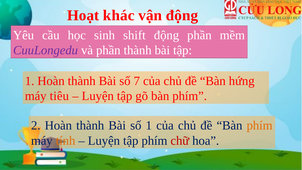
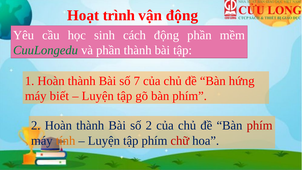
khác: khác -> trình (119, 15)
shift: shift -> cách (134, 35)
CuuLongedu colour: purple -> green (46, 50)
tiêu: tiêu -> biết (59, 96)
số 1: 1 -> 2 (149, 125)
phím colour: orange -> red (260, 125)
